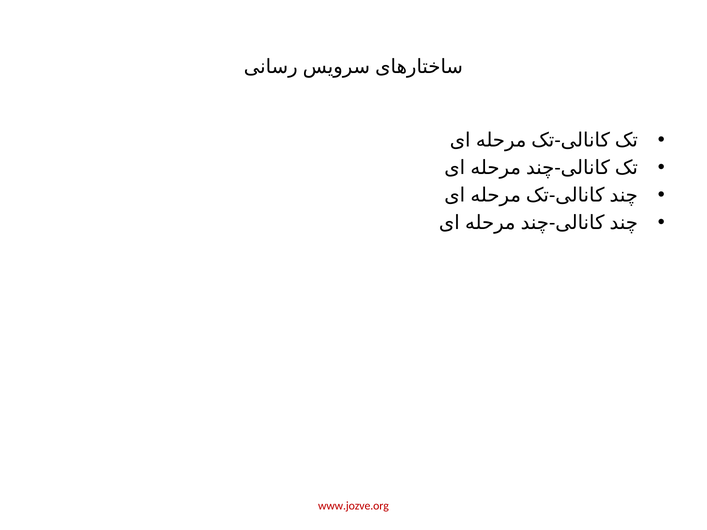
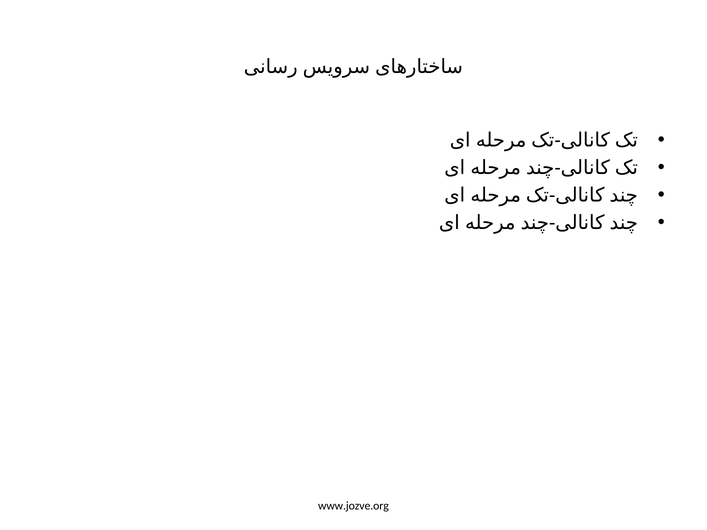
www.jozve.org colour: red -> black (353, 506)
